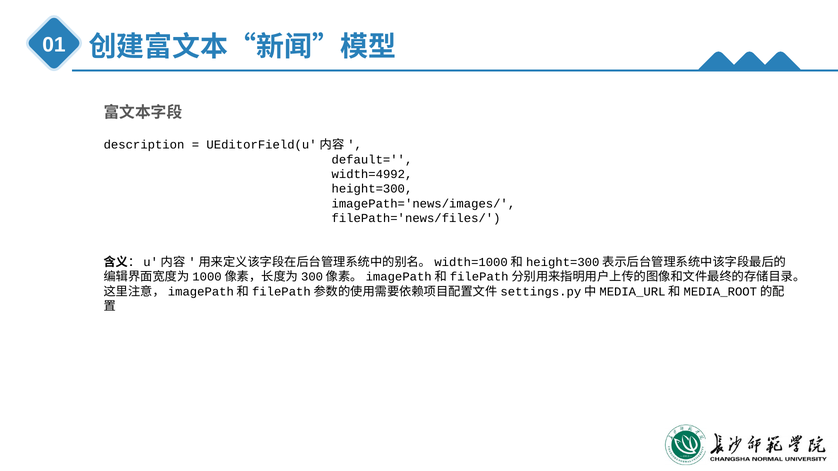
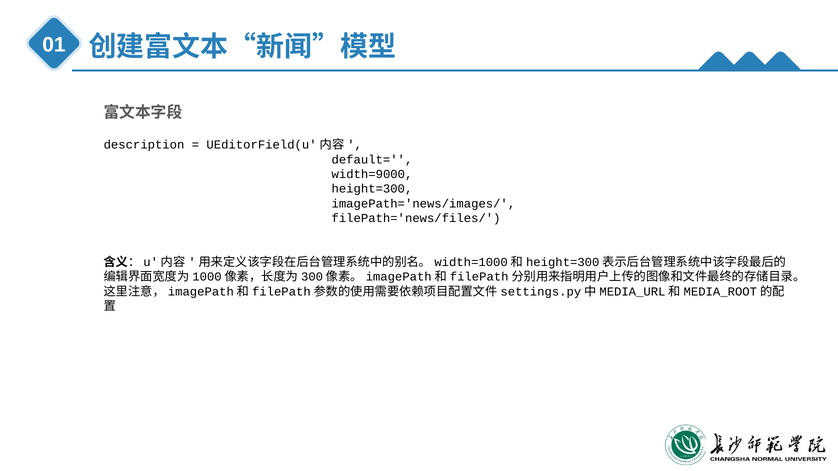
width=4992: width=4992 -> width=9000 (372, 174)
